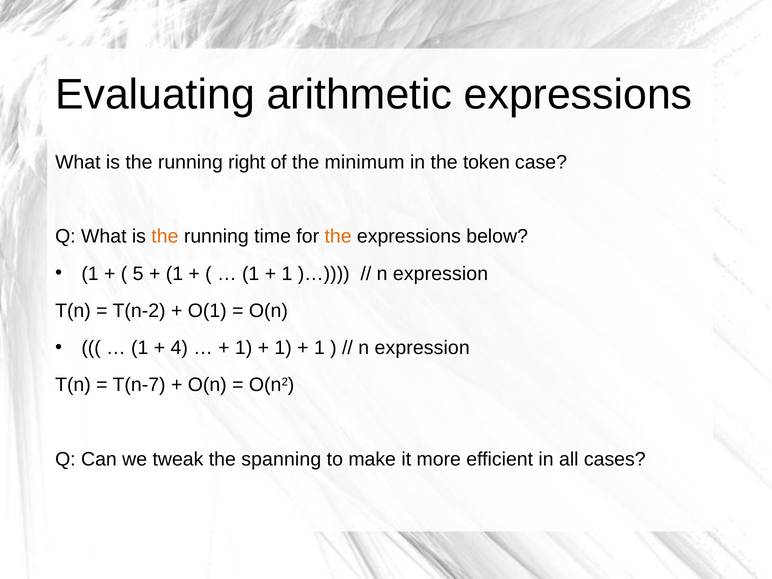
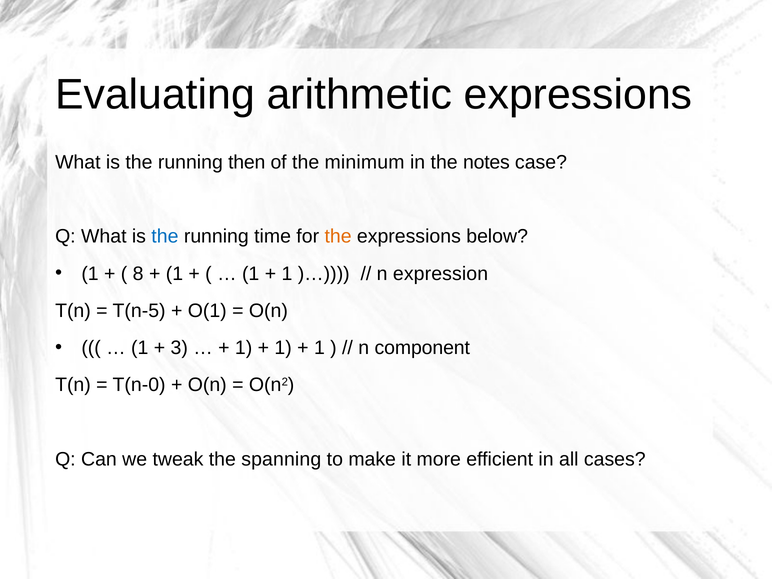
right: right -> then (247, 162)
token: token -> notes (486, 162)
the colour: orange -> blue (165, 237)
5: 5 -> 8 (138, 274)
T(n-2: T(n-2 -> T(n-5 (139, 311)
4: 4 -> 3 (179, 348)
expression: expression -> component (422, 348)
T(n-7: T(n-7 -> T(n-0 (139, 385)
